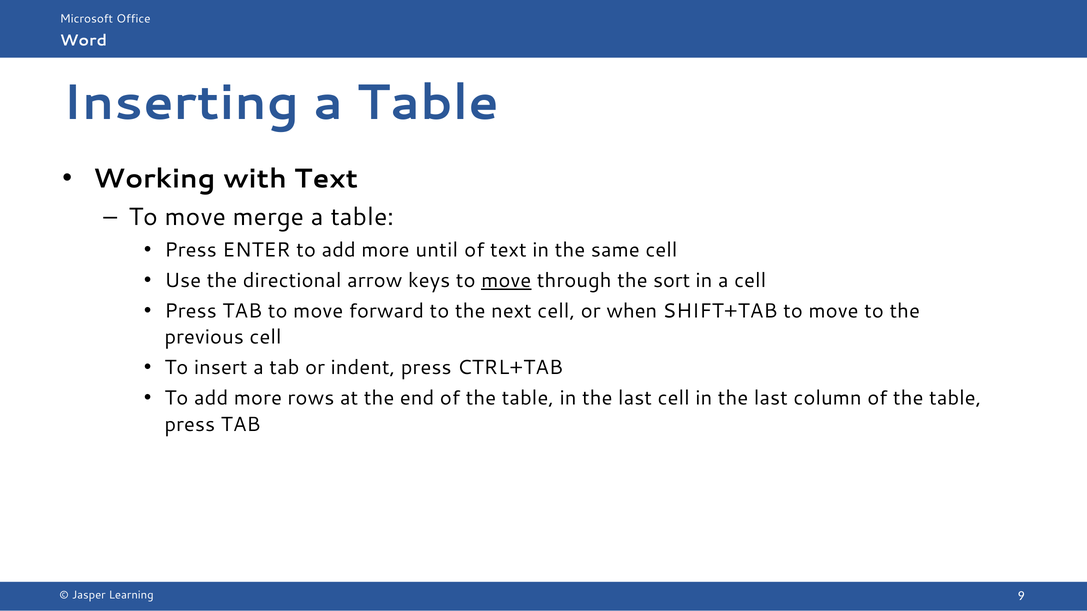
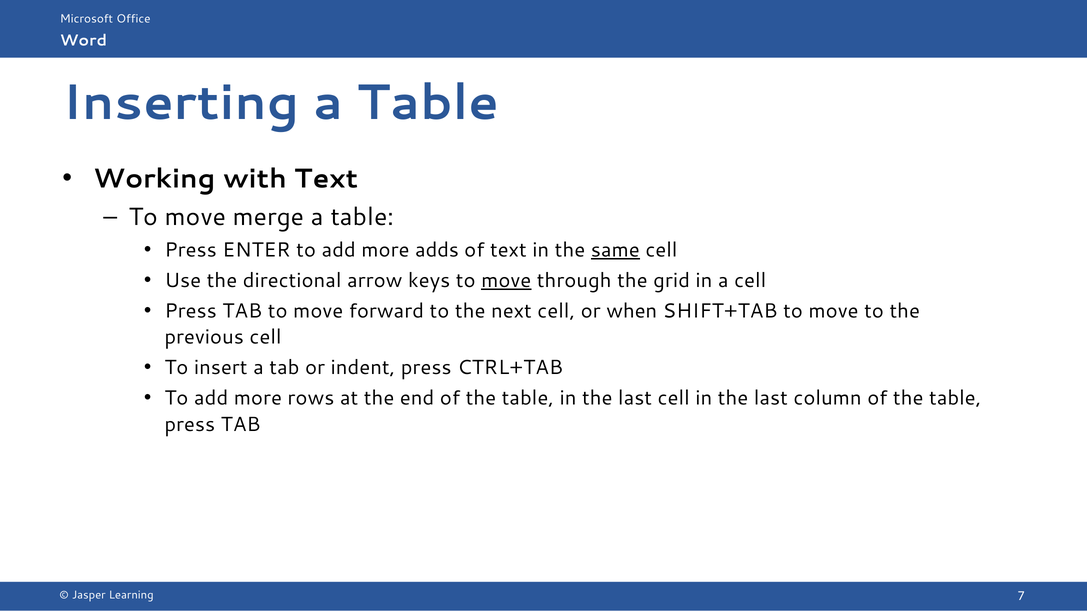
until: until -> adds (437, 250)
same underline: none -> present (615, 250)
sort: sort -> grid (672, 281)
9: 9 -> 7 (1021, 596)
